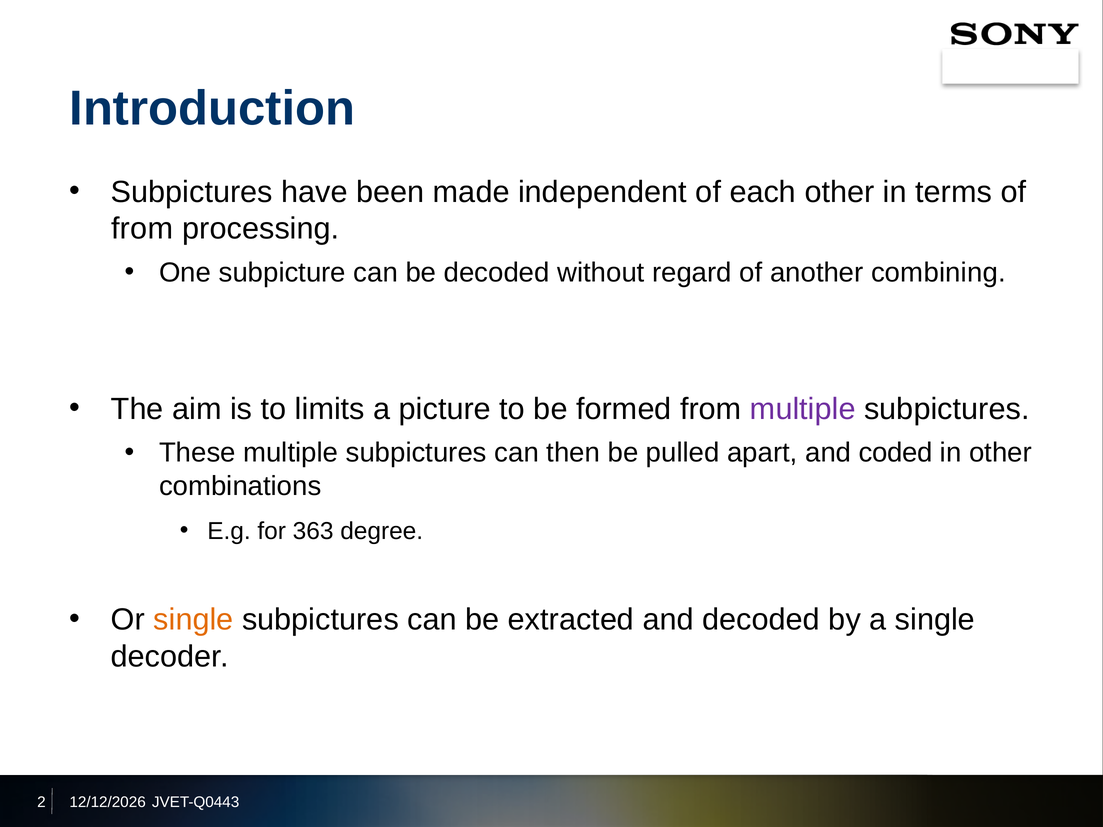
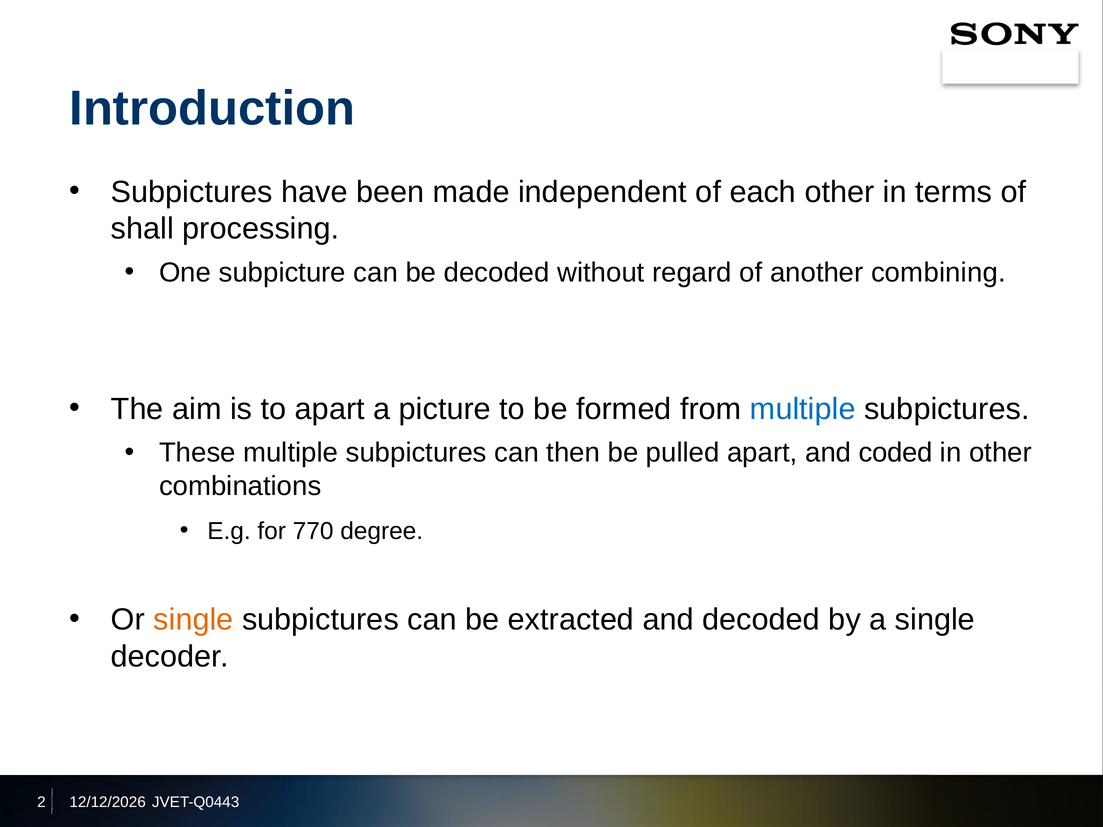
from: from -> shall (142, 229)
to limits: limits -> apart (330, 409)
multiple colour: purple -> blue (803, 409)
363: 363 -> 770 (313, 531)
